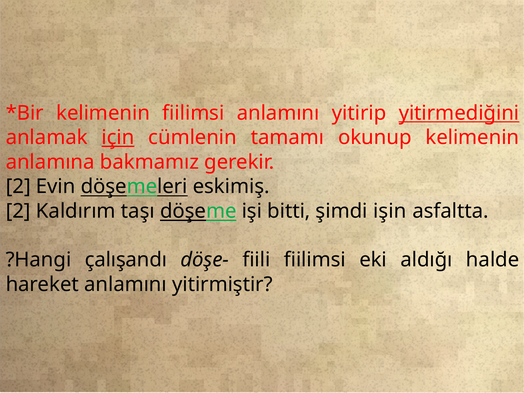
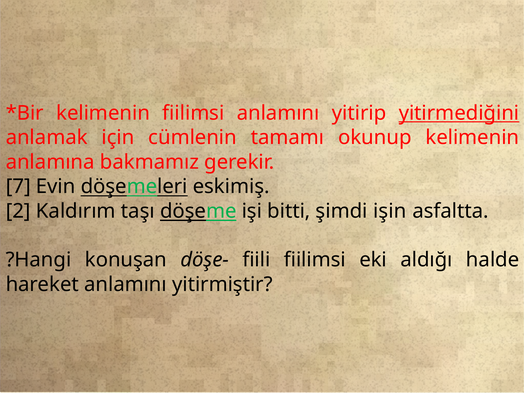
için underline: present -> none (118, 138)
2: 2 -> 7 (18, 186)
çalışandı: çalışandı -> konuşan (126, 260)
